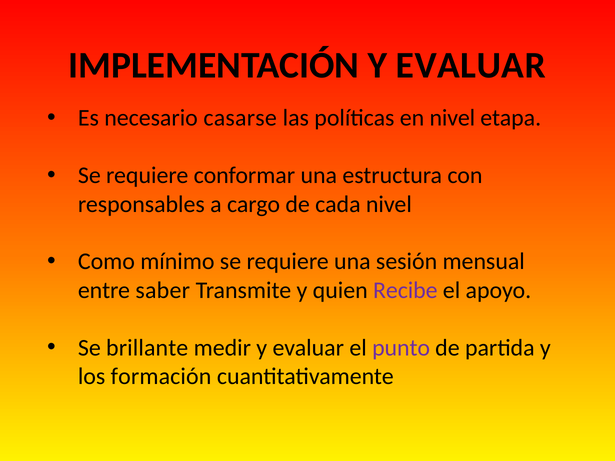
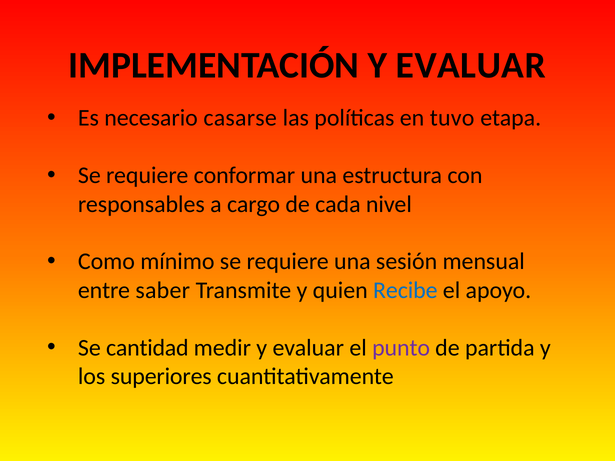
en nivel: nivel -> tuvo (452, 118)
Recibe colour: purple -> blue (405, 290)
brillante: brillante -> cantidad (147, 348)
formación: formación -> superiores (161, 377)
